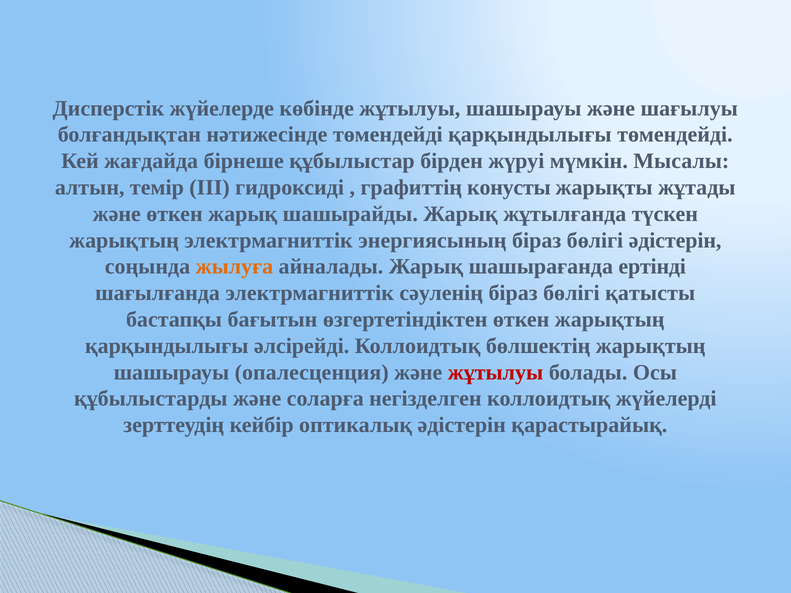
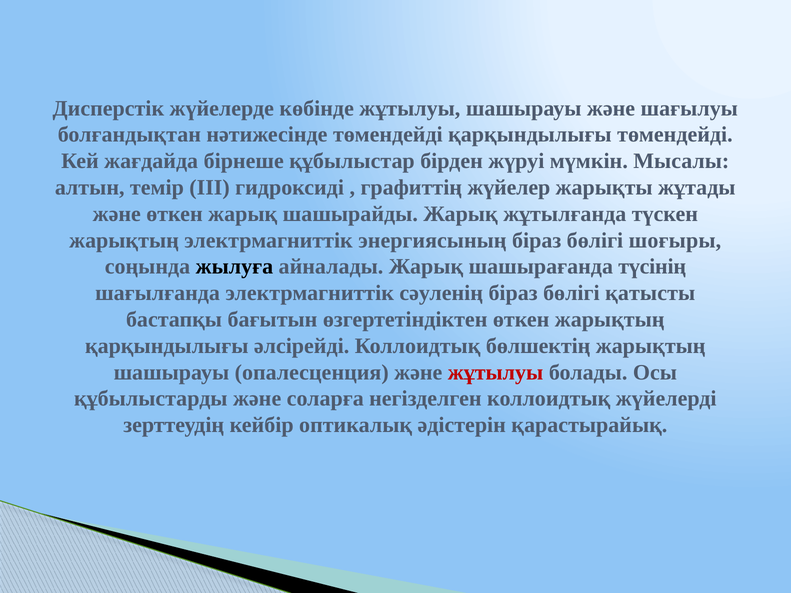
конусты: конусты -> жүйелер (509, 188)
бөлігі әдістерін: әдістерін -> шоғыры (675, 240)
жылуға colour: orange -> black (234, 267)
ертінді: ертінді -> түсінің (652, 267)
